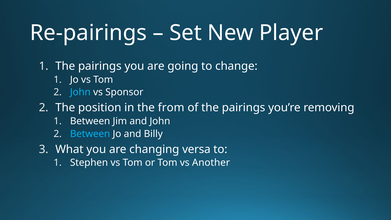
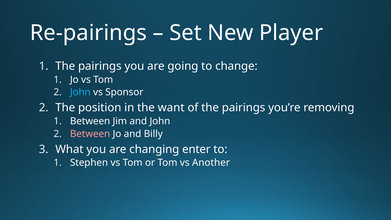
from: from -> want (171, 108)
Between colour: light blue -> pink (90, 134)
versa: versa -> enter (196, 149)
